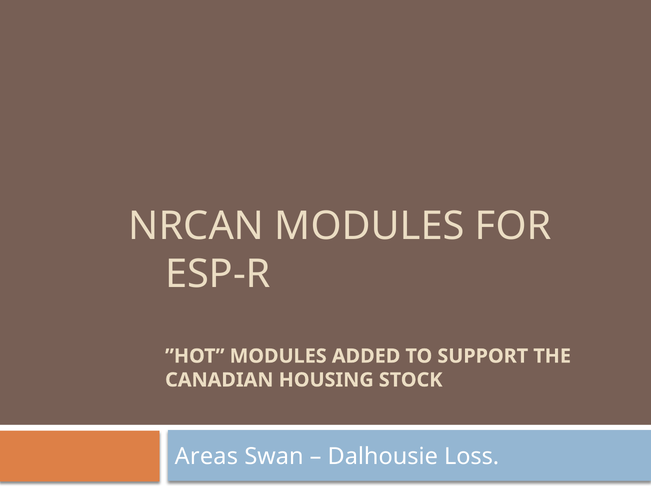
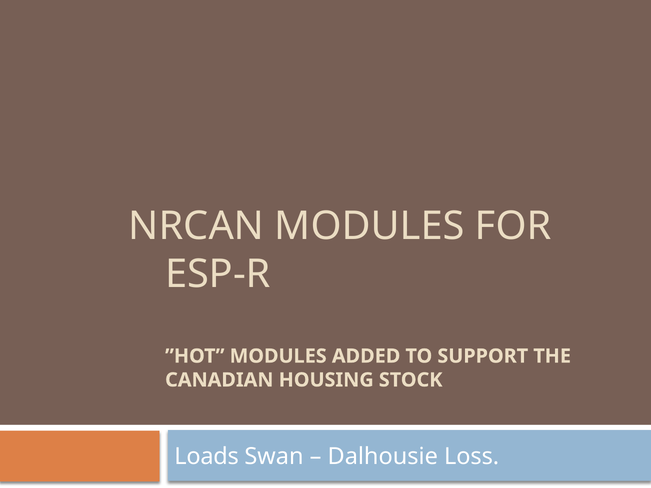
Areas: Areas -> Loads (207, 457)
